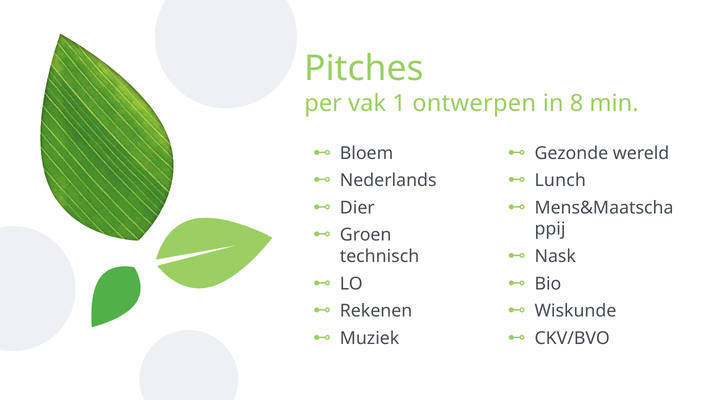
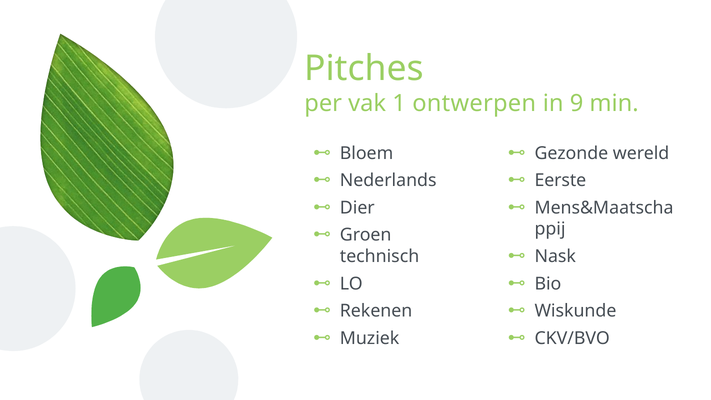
8: 8 -> 9 (577, 103)
Lunch: Lunch -> Eerste (560, 180)
